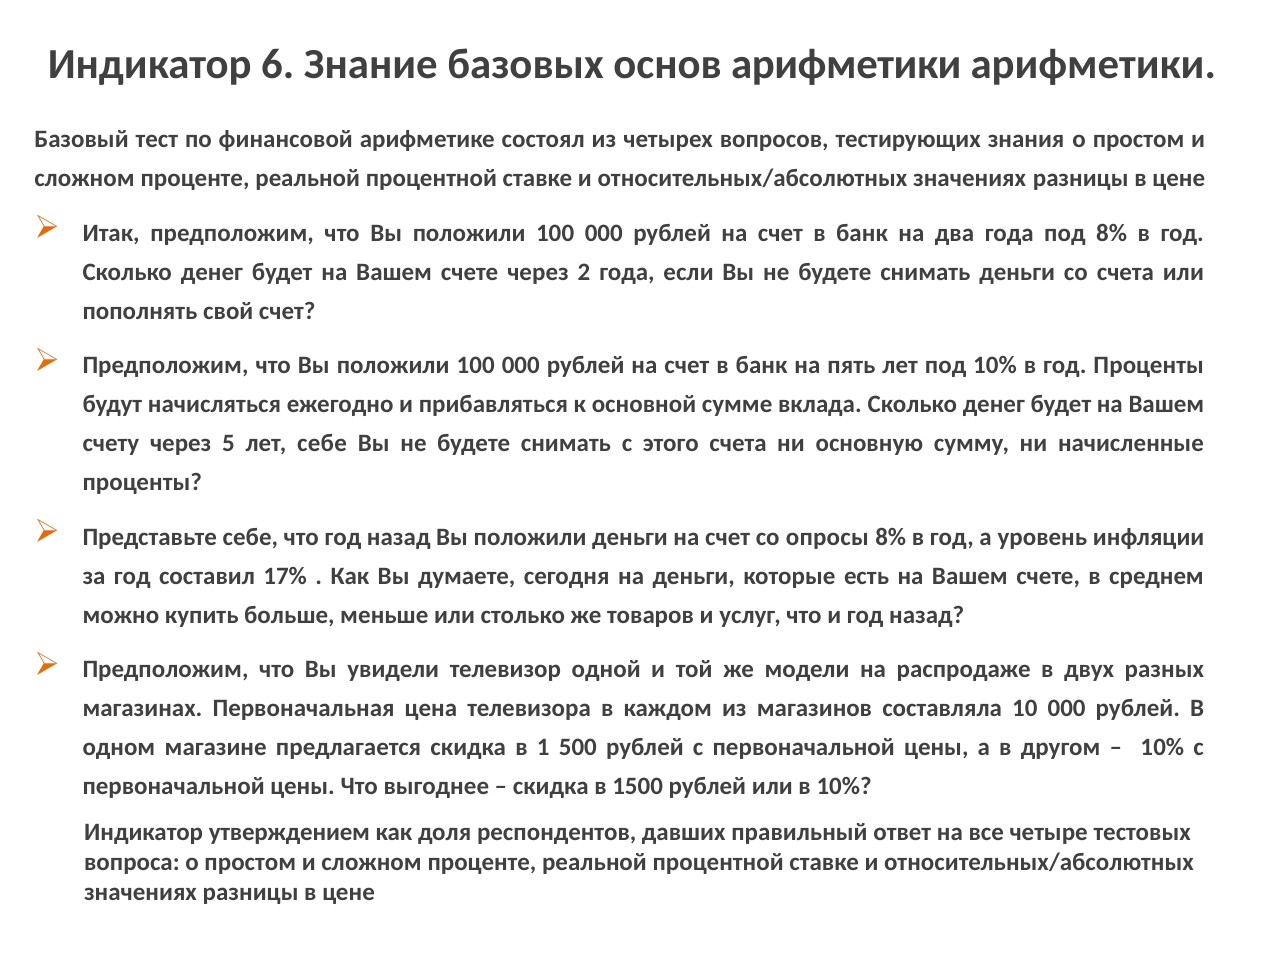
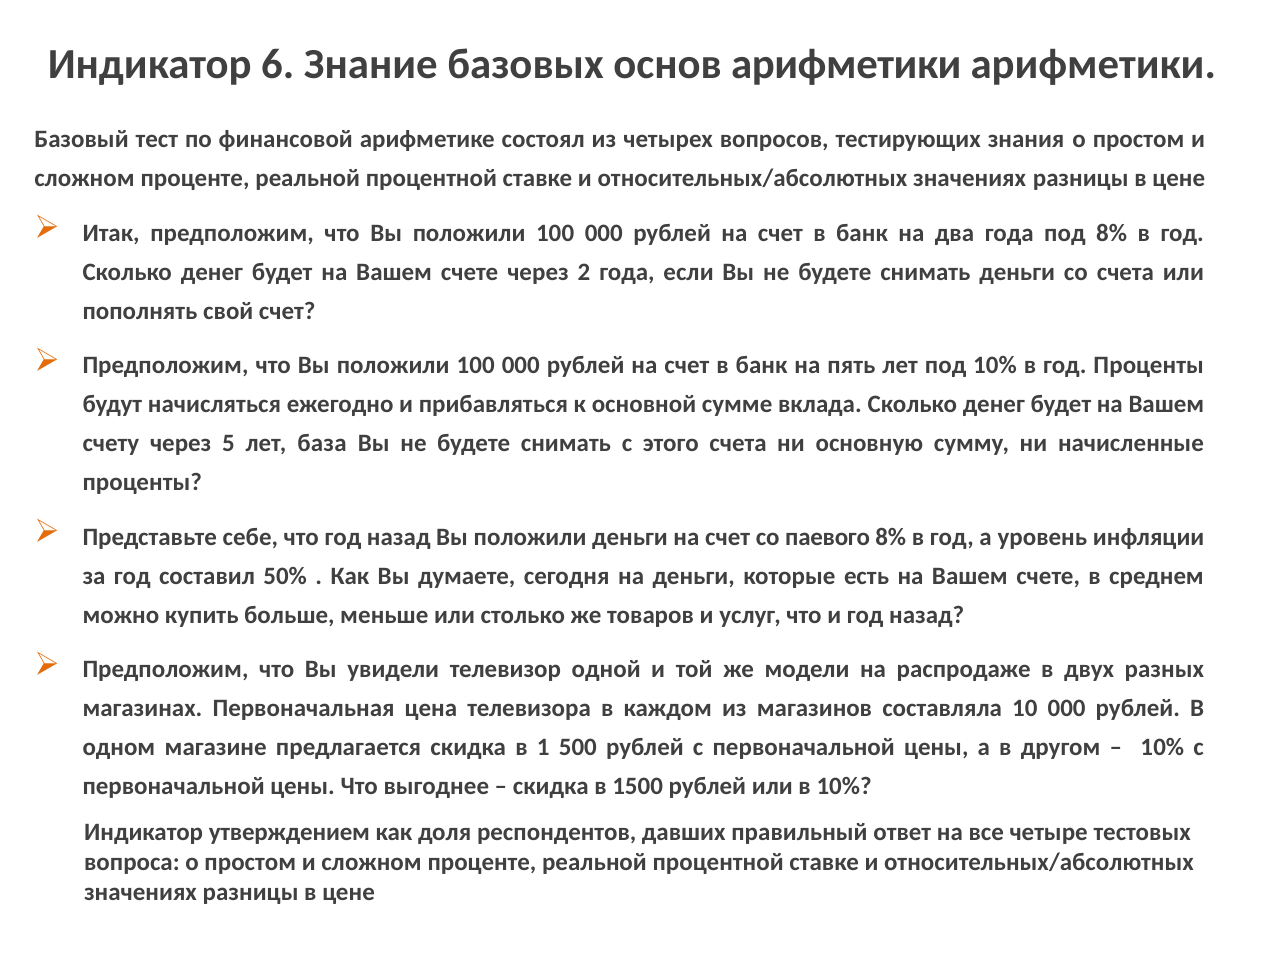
лет себе: себе -> база (322, 443)
опросы: опросы -> паевого (828, 537)
17%: 17% -> 50% (285, 576)
